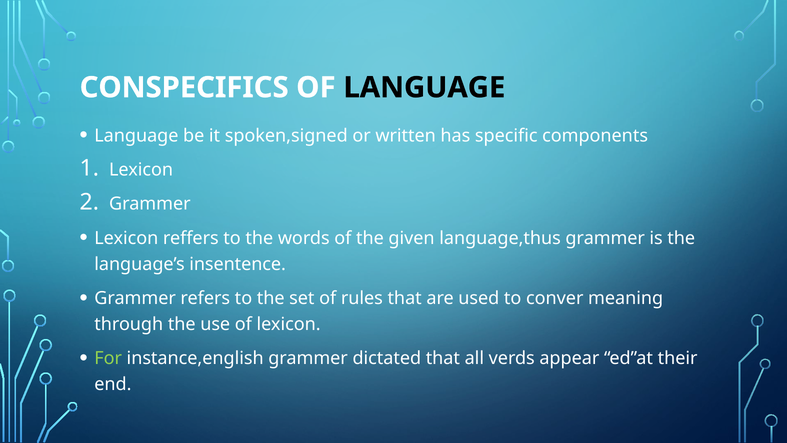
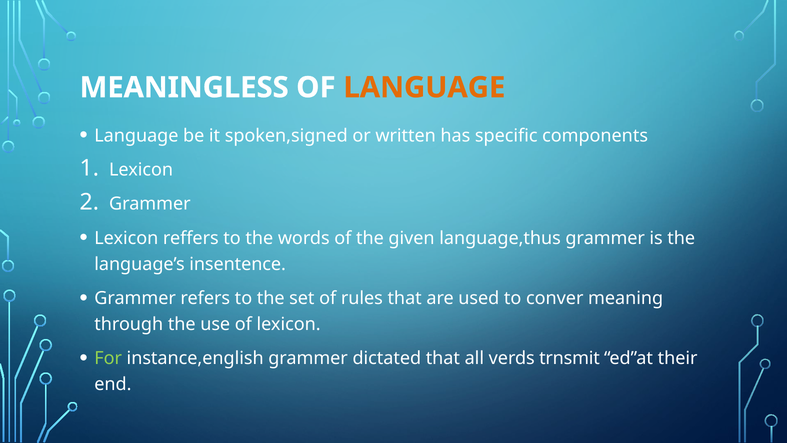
CONSPECIFICS: CONSPECIFICS -> MEANINGLESS (184, 87)
LANGUAGE colour: black -> orange (424, 87)
appear: appear -> trnsmit (569, 358)
